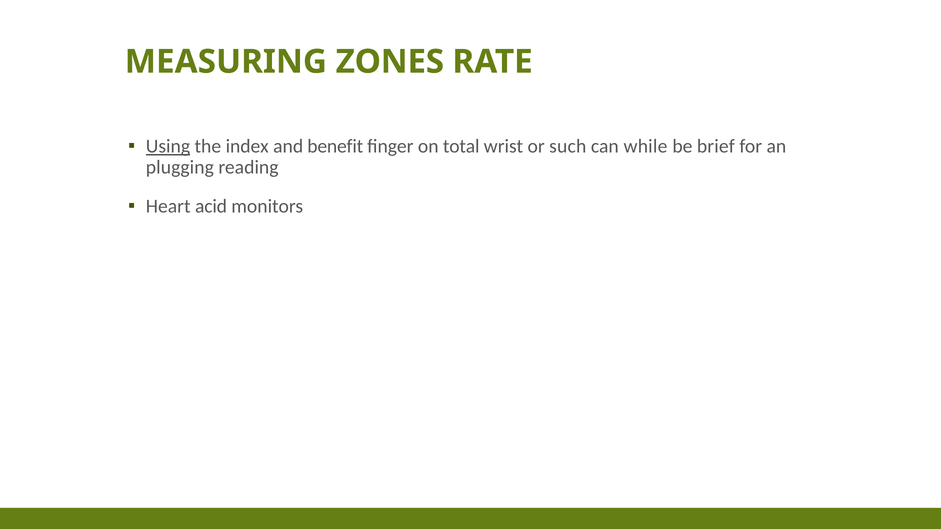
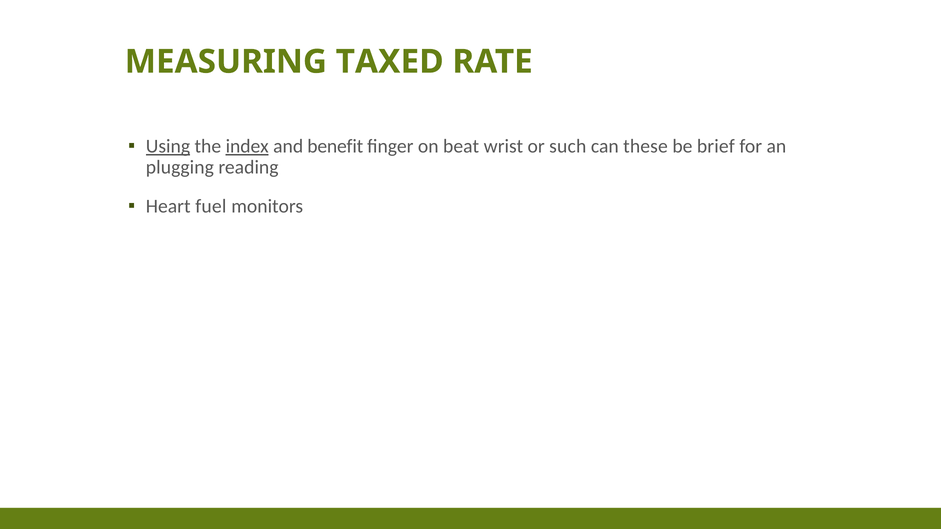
ZONES: ZONES -> TAXED (390, 62)
index underline: none -> present (247, 146)
total: total -> beat (461, 146)
while: while -> these (645, 146)
acid: acid -> fuel (211, 206)
